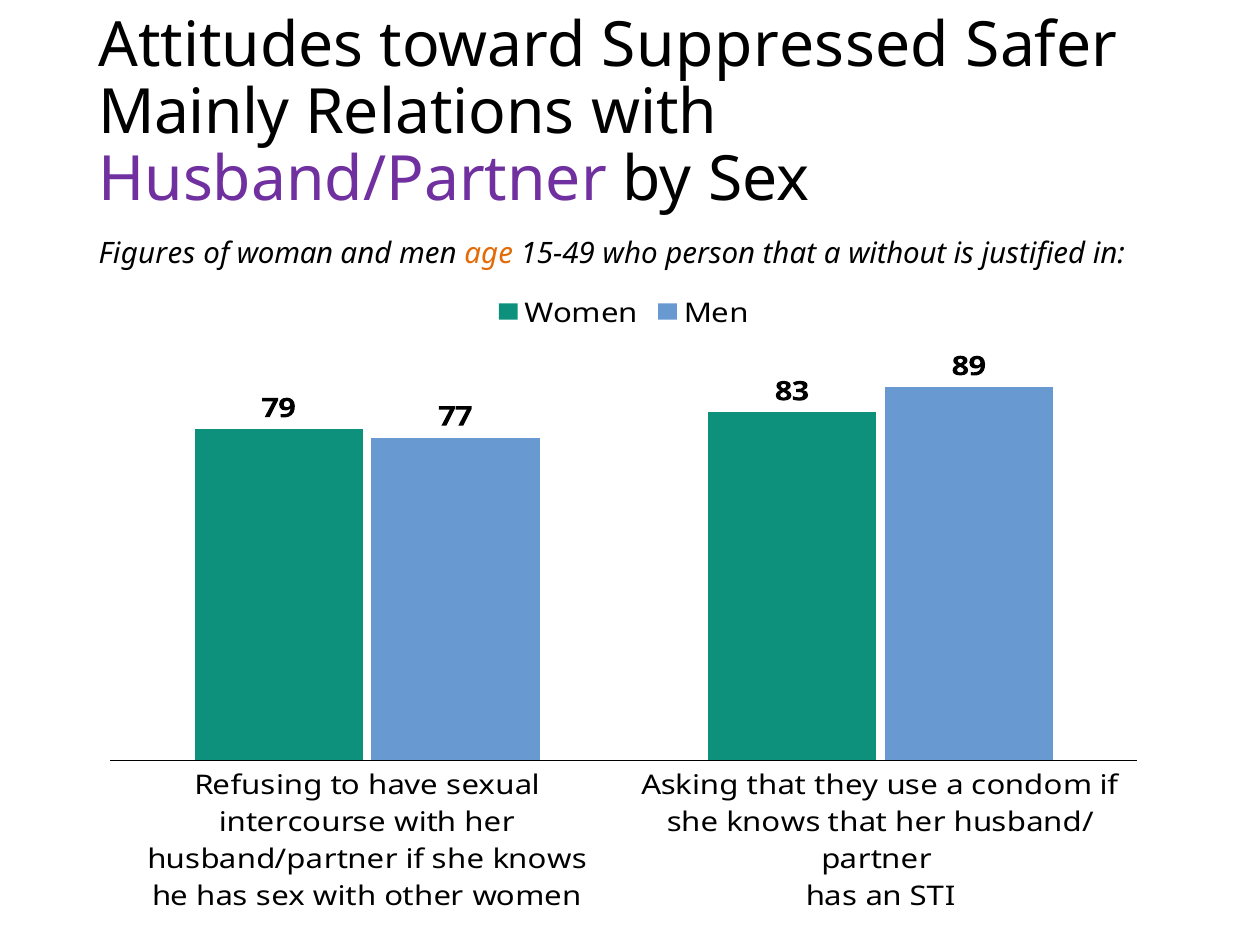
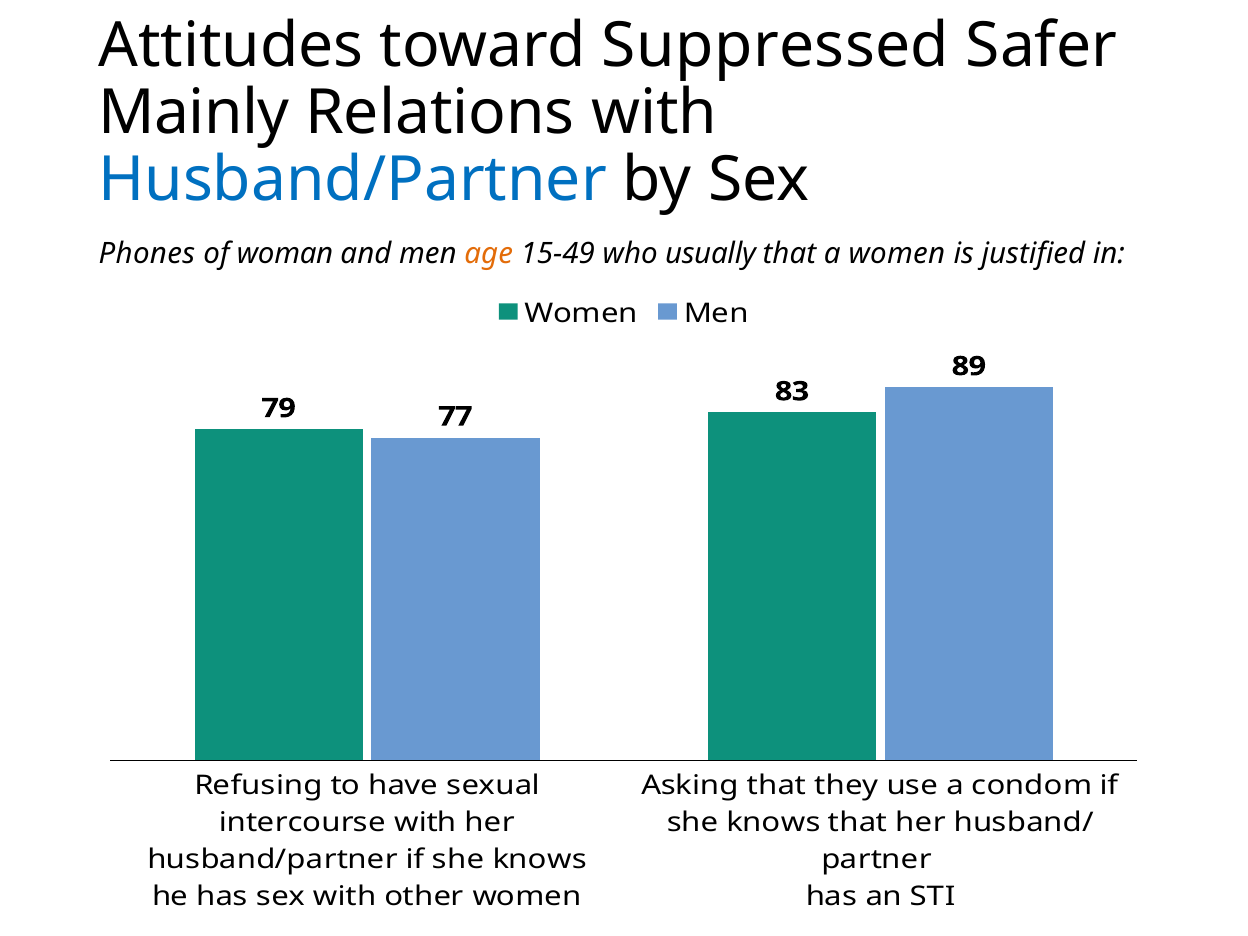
Husband/Partner colour: purple -> blue (353, 180)
Figures: Figures -> Phones (147, 253)
person: person -> usually (710, 253)
a without: without -> women (897, 253)
